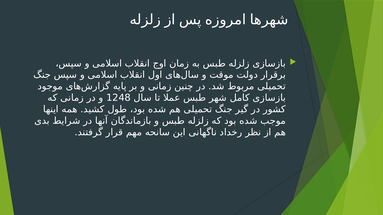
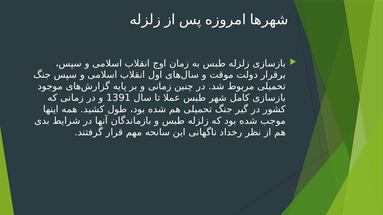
1248: 1248 -> 1391 (119, 98)
